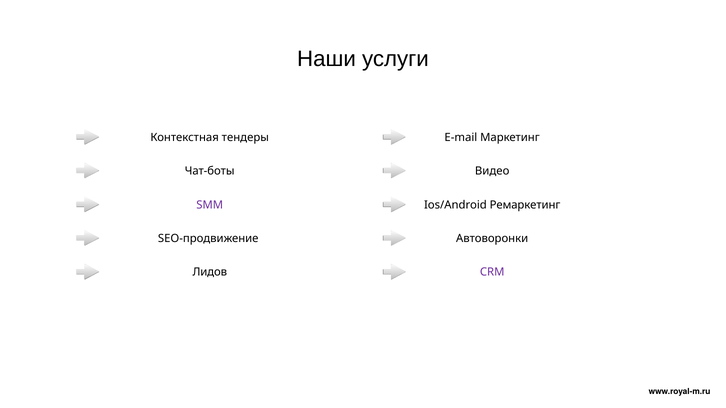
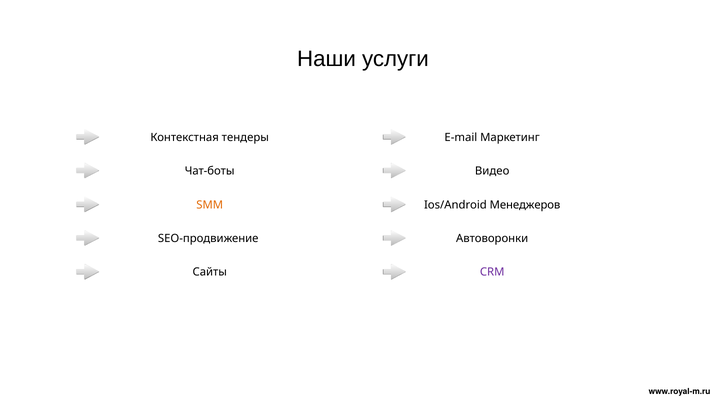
SMM colour: purple -> orange (210, 205)
Ремаркетинг: Ремаркетинг -> Менеджеров (525, 205)
Лидов: Лидов -> Сайты (210, 272)
